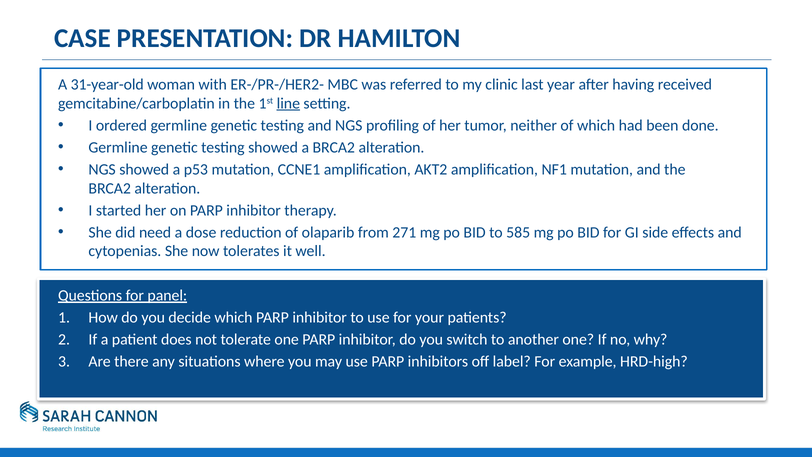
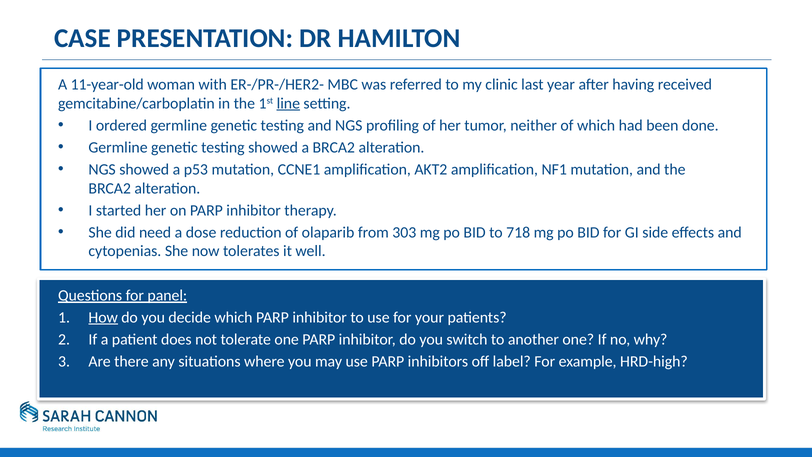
31-year-old: 31-year-old -> 11-year-old (107, 84)
271: 271 -> 303 (404, 232)
585: 585 -> 718 (518, 232)
How underline: none -> present (103, 317)
